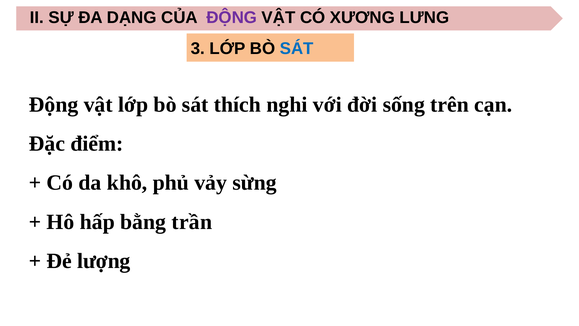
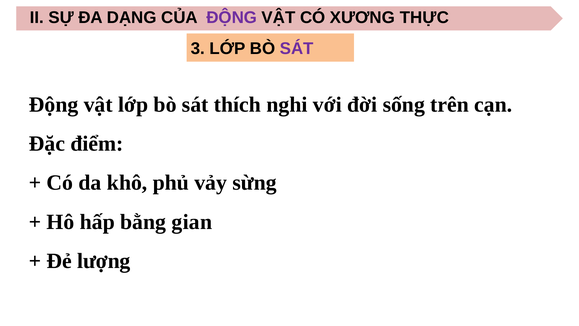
LƯNG: LƯNG -> THỰC (424, 18)
SÁT colour: blue -> purple (297, 49)
trần: trần -> gian (192, 222)
